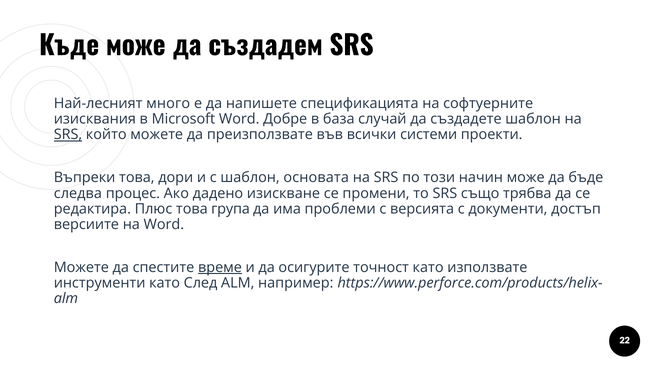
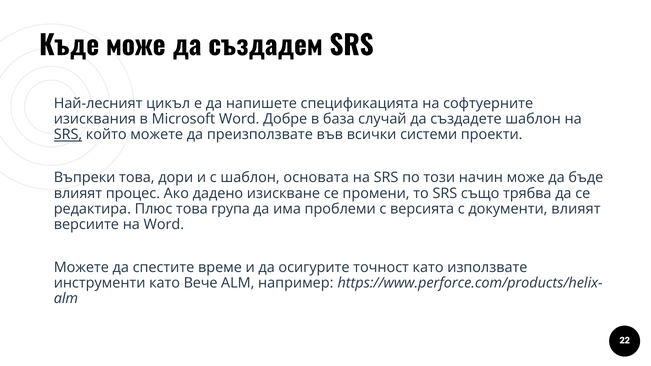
много: много -> цикъл (168, 104)
следва: следва -> влияят (78, 193)
документи достъп: достъп -> влияят (576, 209)
време underline: present -> none (220, 268)
След: След -> Вече (201, 283)
